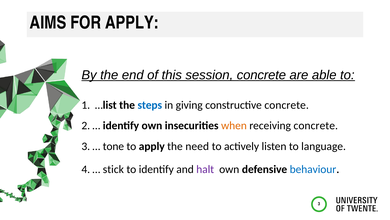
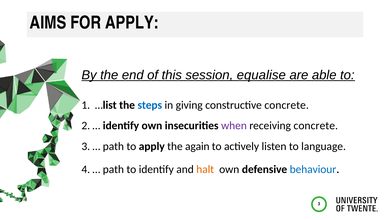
session concrete: concrete -> equalise (261, 75)
when colour: orange -> purple (234, 125)
tone: tone -> path (113, 146)
need: need -> again (197, 146)
stick: stick -> path (113, 169)
halt colour: purple -> orange (205, 169)
